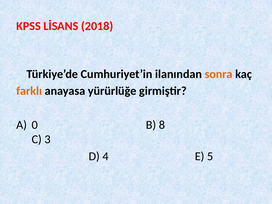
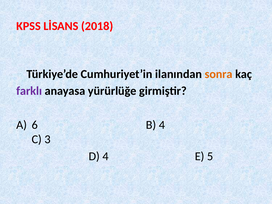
farklı colour: orange -> purple (29, 91)
0: 0 -> 6 (35, 125)
B 8: 8 -> 4 (162, 125)
